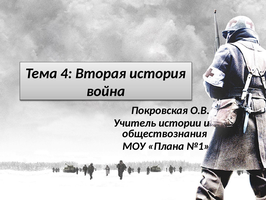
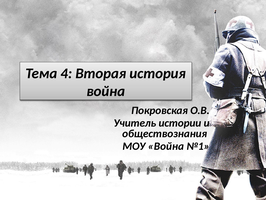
МОУ Плана: Плана -> Война (166, 146)
